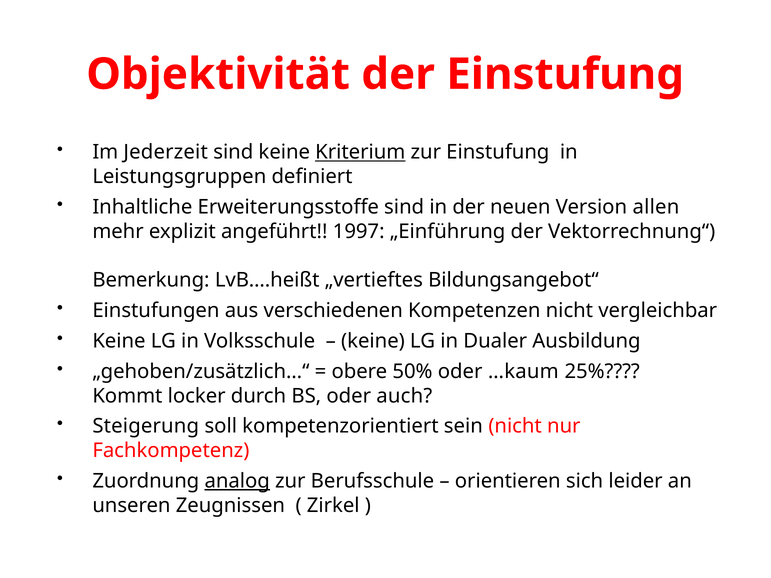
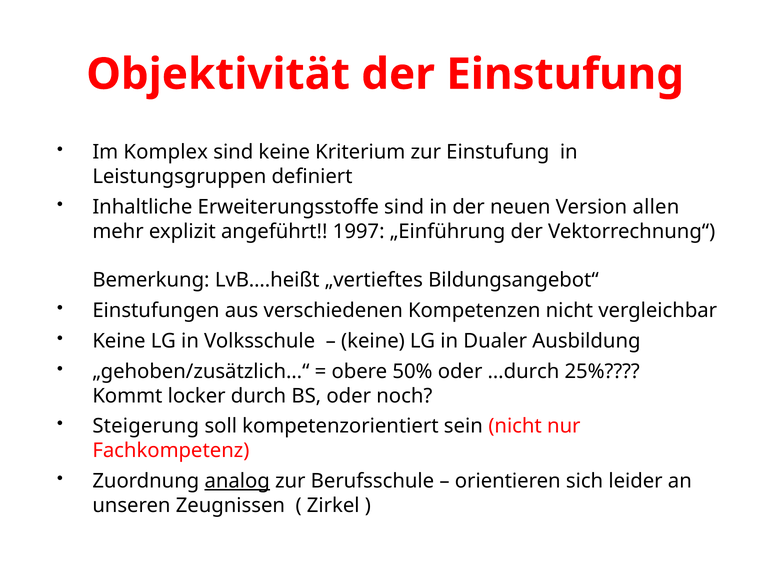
Jederzeit: Jederzeit -> Komplex (166, 152)
Kriterium underline: present -> none (360, 152)
…kaum: …kaum -> …durch (523, 372)
auch: auch -> noch (404, 396)
